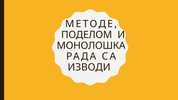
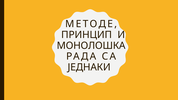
ПОДЕЛОМ: ПОДЕЛОМ -> ПРИНЦИП (87, 35)
ИЗВОДИ: ИЗВОДИ -> ЈЕДНАКИ (89, 67)
